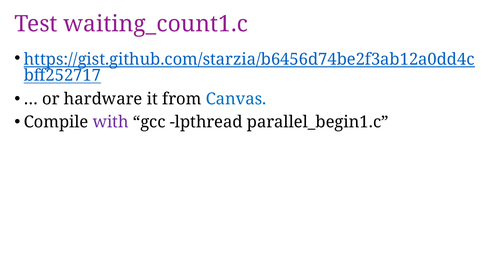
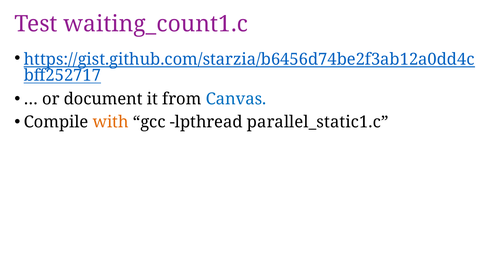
hardware: hardware -> document (103, 99)
with colour: purple -> orange (111, 122)
parallel_begin1.c: parallel_begin1.c -> parallel_static1.c (318, 122)
